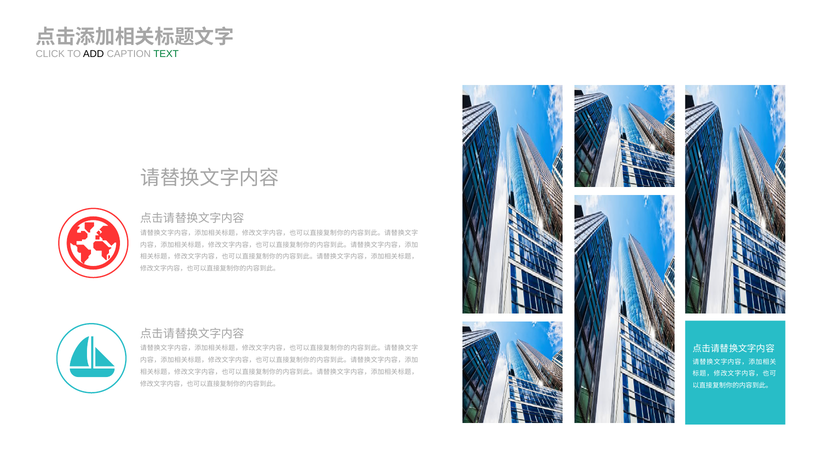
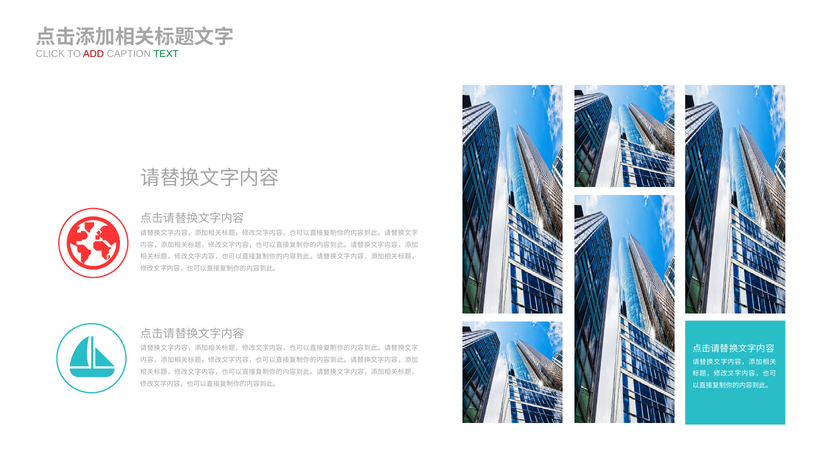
ADD colour: black -> red (94, 54)
